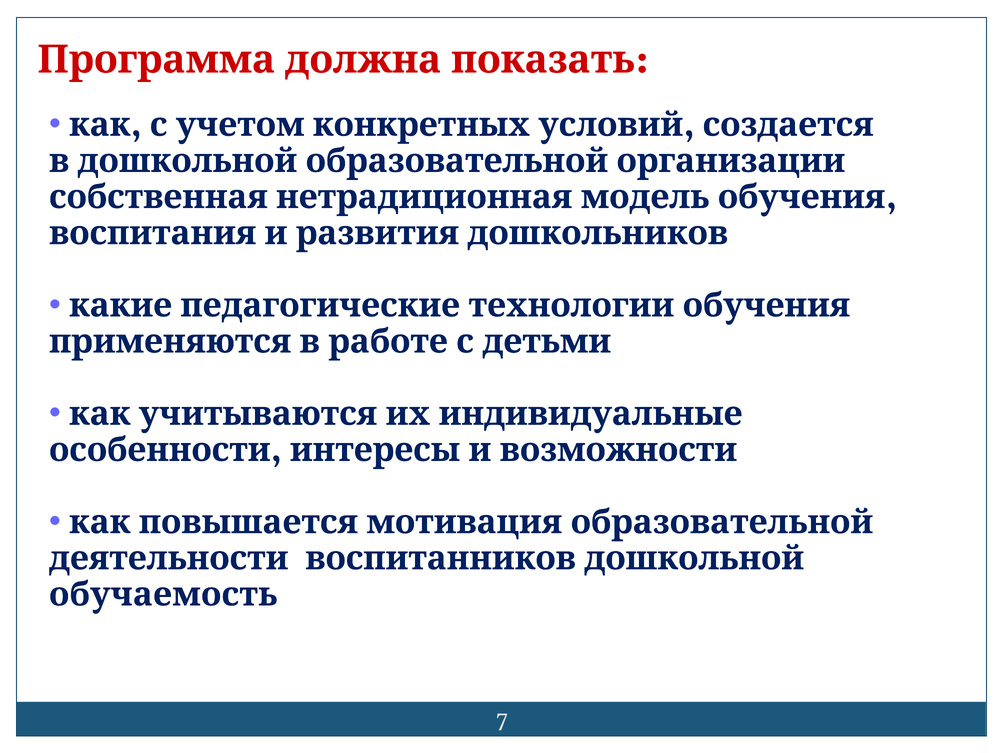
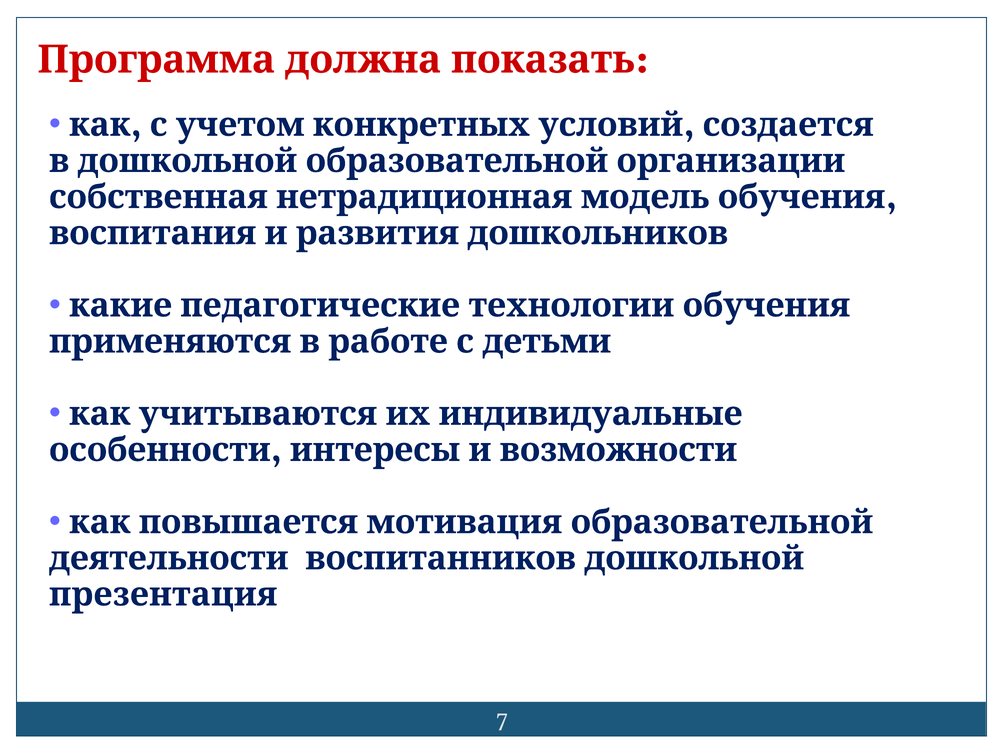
обучаемость: обучаемость -> презентация (163, 594)
